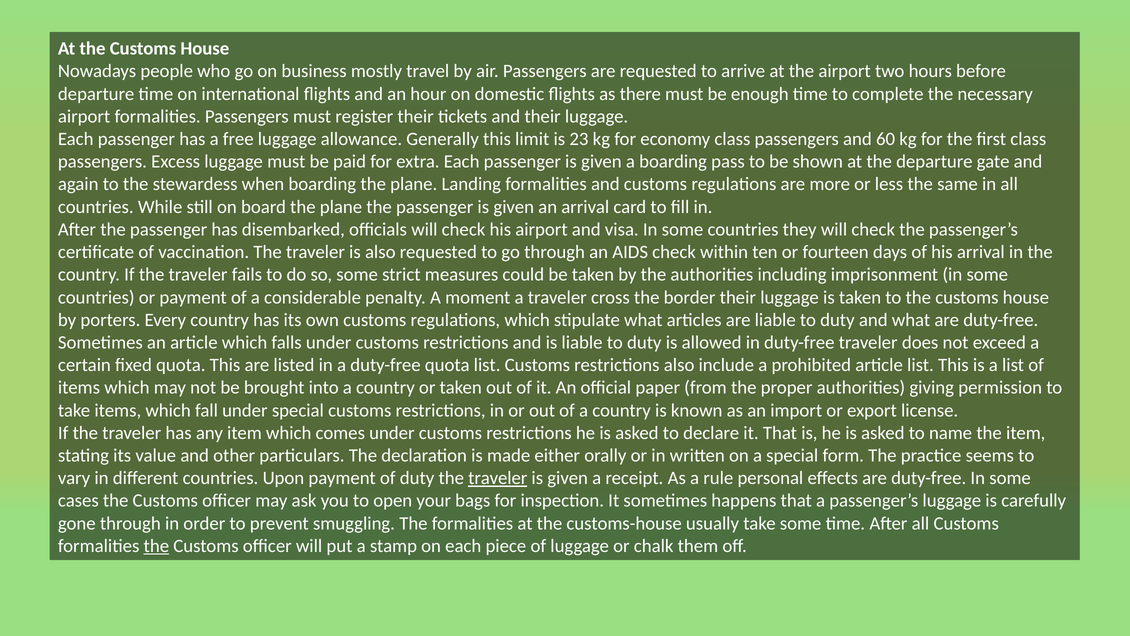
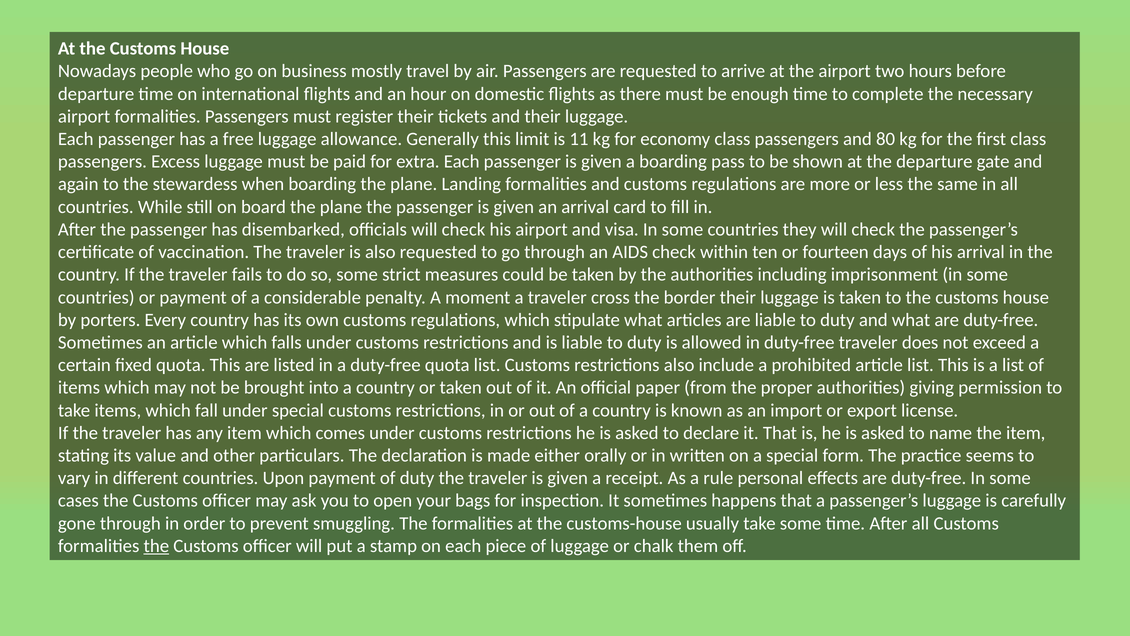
23: 23 -> 11 (579, 139)
60: 60 -> 80 (886, 139)
traveler underline: present -> none (498, 478)
